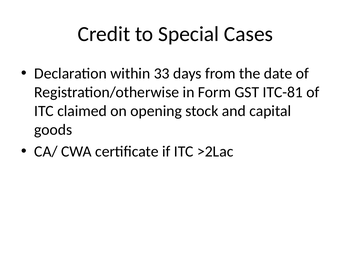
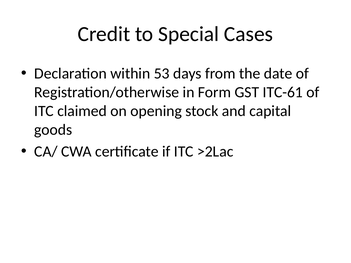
33: 33 -> 53 (162, 74)
ITC-81: ITC-81 -> ITC-61 (283, 92)
